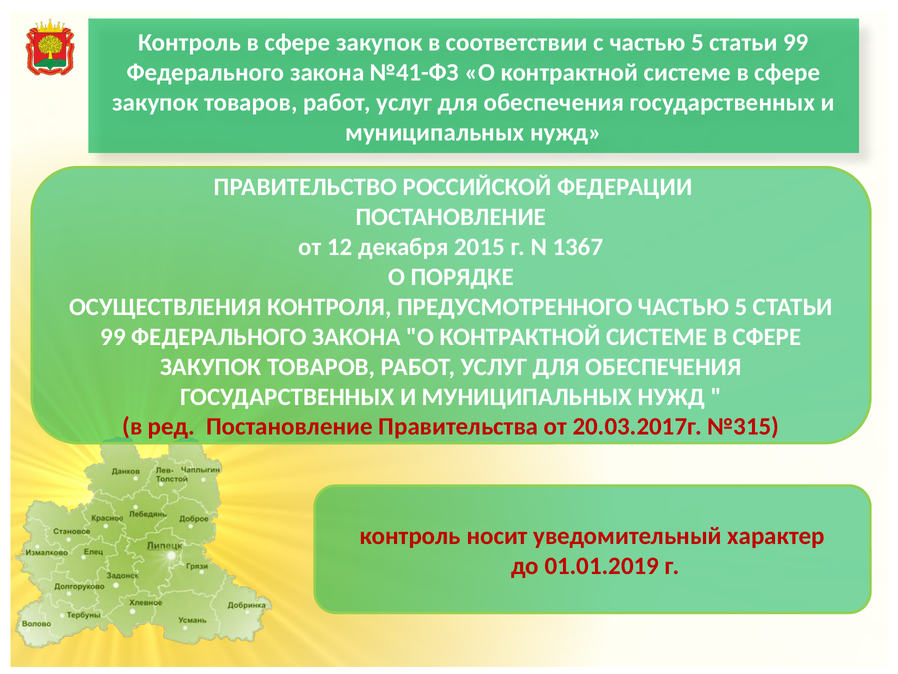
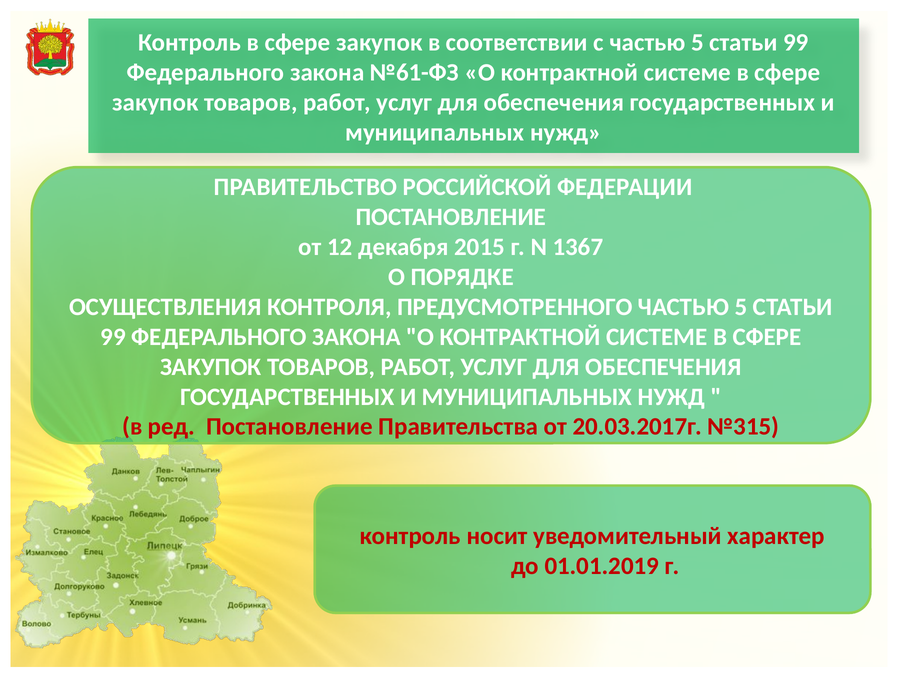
№41-ФЗ: №41-ФЗ -> №61-ФЗ (414, 72)
